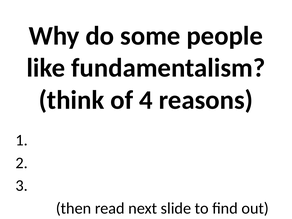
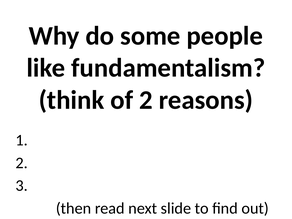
of 4: 4 -> 2 (146, 100)
